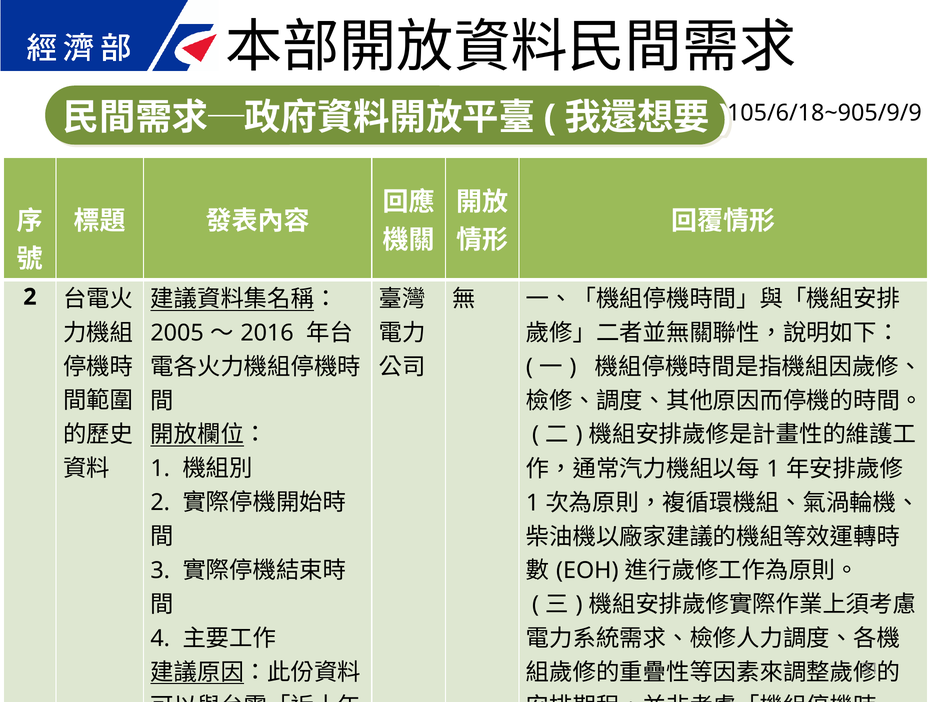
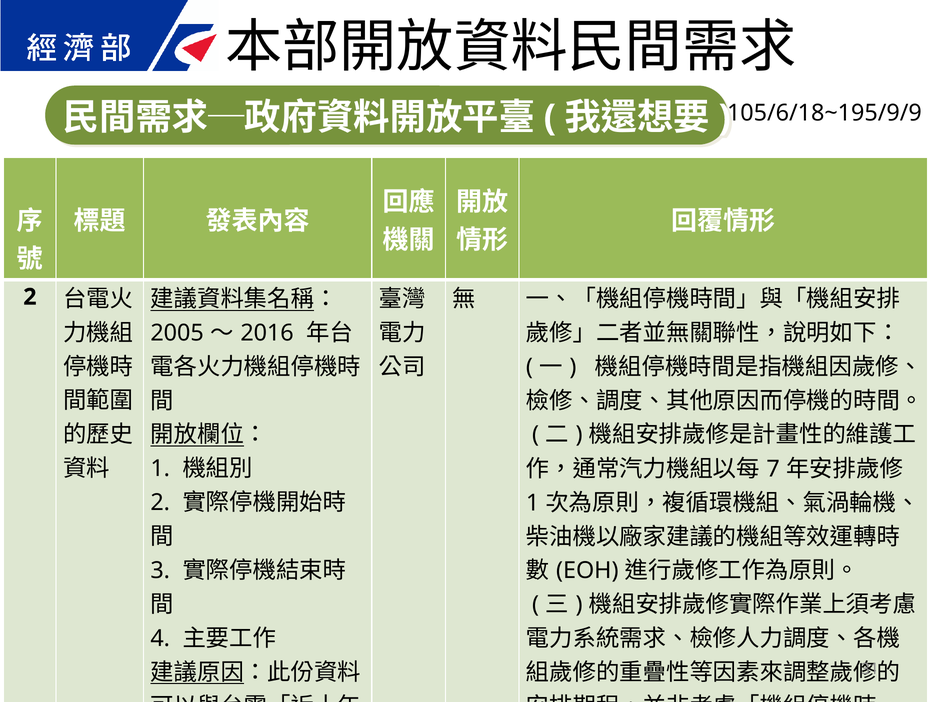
105/6/18~905/9/9: 105/6/18~905/9/9 -> 105/6/18~195/9/9 (824, 113)
1: 1 -> 7 (773, 468)
